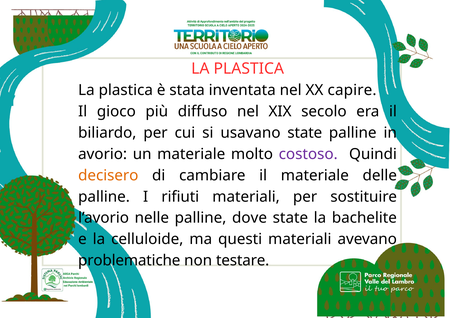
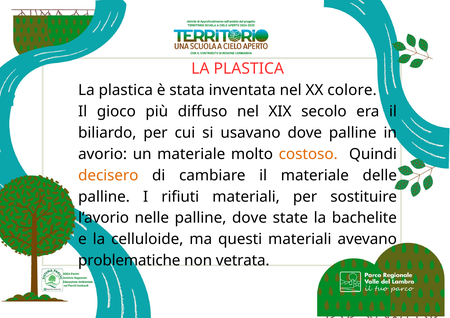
capire: capire -> colore (352, 90)
usavano state: state -> dove (305, 133)
costoso colour: purple -> orange (308, 154)
testare: testare -> vetrata (243, 261)
